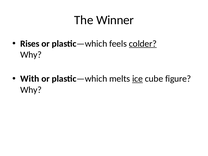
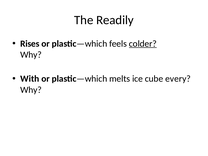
Winner: Winner -> Readily (115, 20)
ice underline: present -> none (138, 79)
figure: figure -> every (178, 79)
